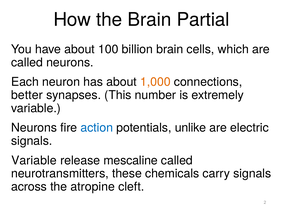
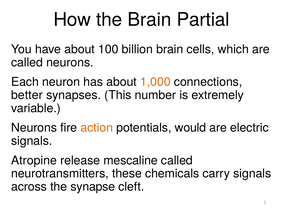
action colour: blue -> orange (97, 128)
unlike: unlike -> would (190, 128)
Variable: Variable -> Atropine (34, 161)
atropine: atropine -> synapse (93, 187)
